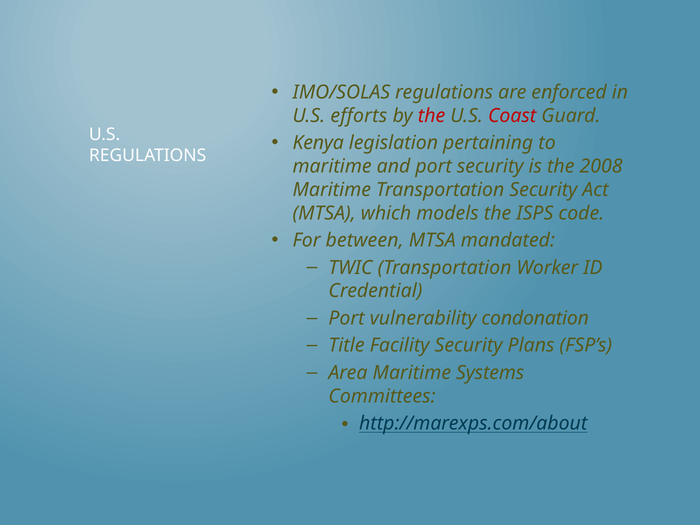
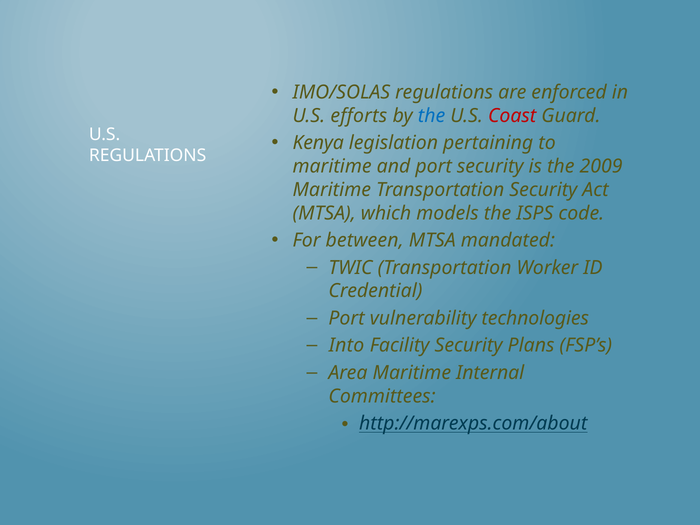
the colour: red -> blue (432, 116)
2008: 2008 -> 2009 (601, 166)
condonation: condonation -> technologies (535, 318)
Title: Title -> Into (346, 346)
Systems: Systems -> Internal (490, 373)
